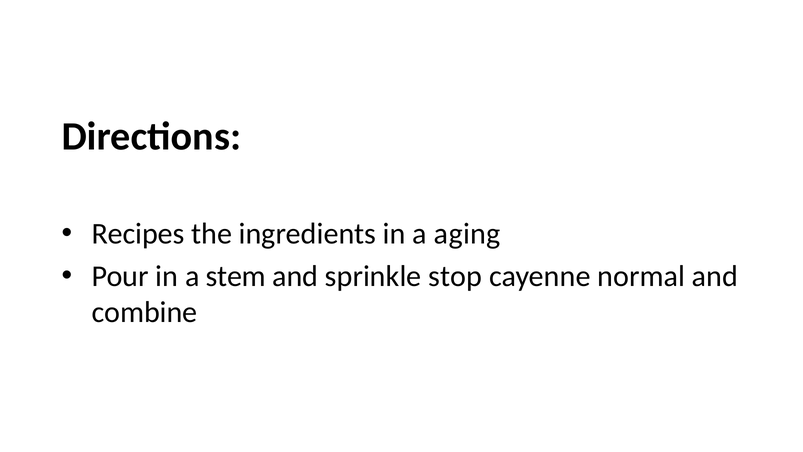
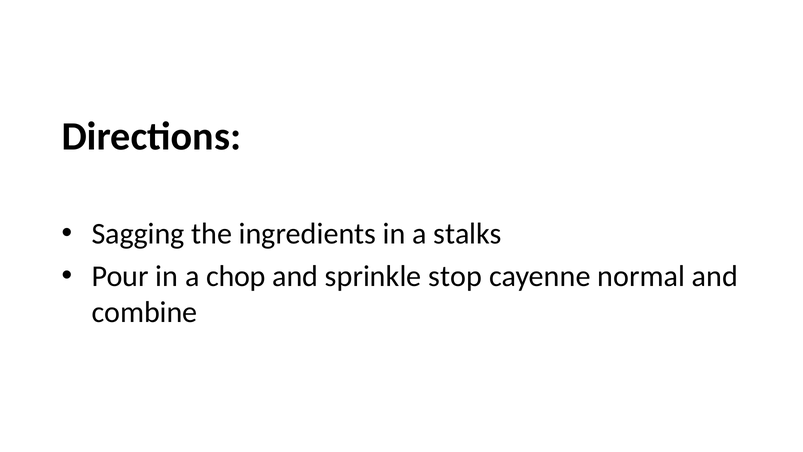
Recipes: Recipes -> Sagging (138, 234)
aging: aging -> stalks (467, 234)
stem: stem -> chop (236, 276)
